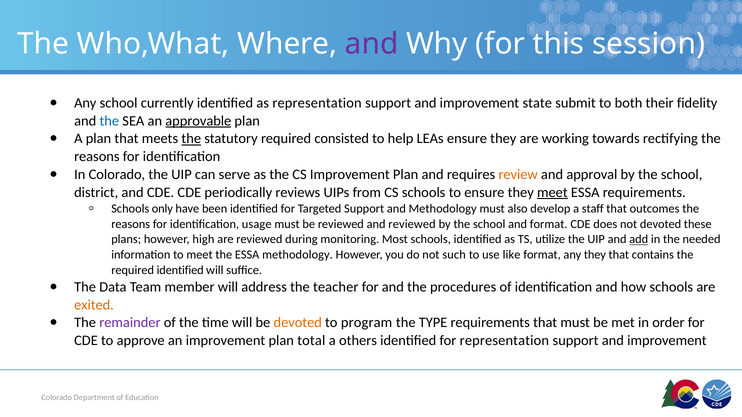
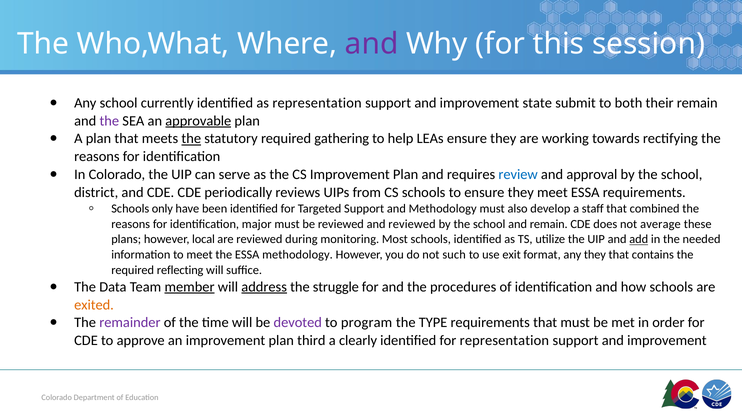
their fidelity: fidelity -> remain (697, 103)
the colour: blue -> purple (109, 121)
consisted: consisted -> gathering (342, 139)
review colour: orange -> blue (518, 175)
meet underline: present -> none (552, 193)
outcomes: outcomes -> combined (655, 209)
usage: usage -> major (257, 224)
and format: format -> remain (549, 224)
not devoted: devoted -> average (660, 224)
high: high -> local (204, 240)
like: like -> exit (512, 255)
required identified: identified -> reflecting (180, 270)
member underline: none -> present (190, 287)
address underline: none -> present (264, 287)
teacher: teacher -> struggle (336, 287)
devoted colour: orange -> purple (298, 323)
total: total -> third (311, 341)
others: others -> clearly (358, 341)
